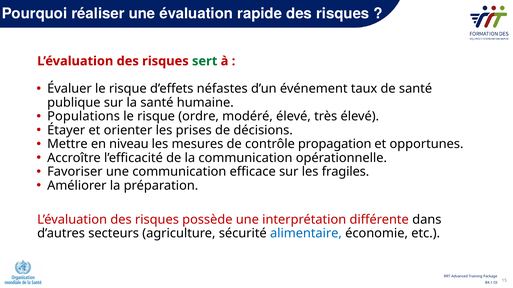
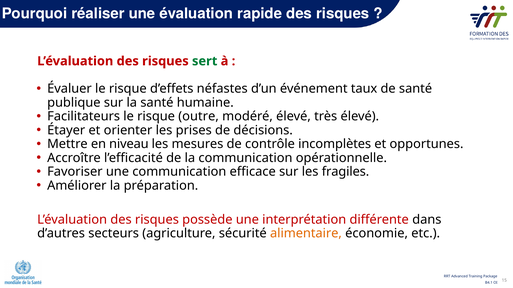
Populations: Populations -> Facilitateurs (84, 117)
ordre: ordre -> outre (199, 117)
propagation: propagation -> incomplètes (335, 144)
alimentaire colour: blue -> orange (306, 234)
